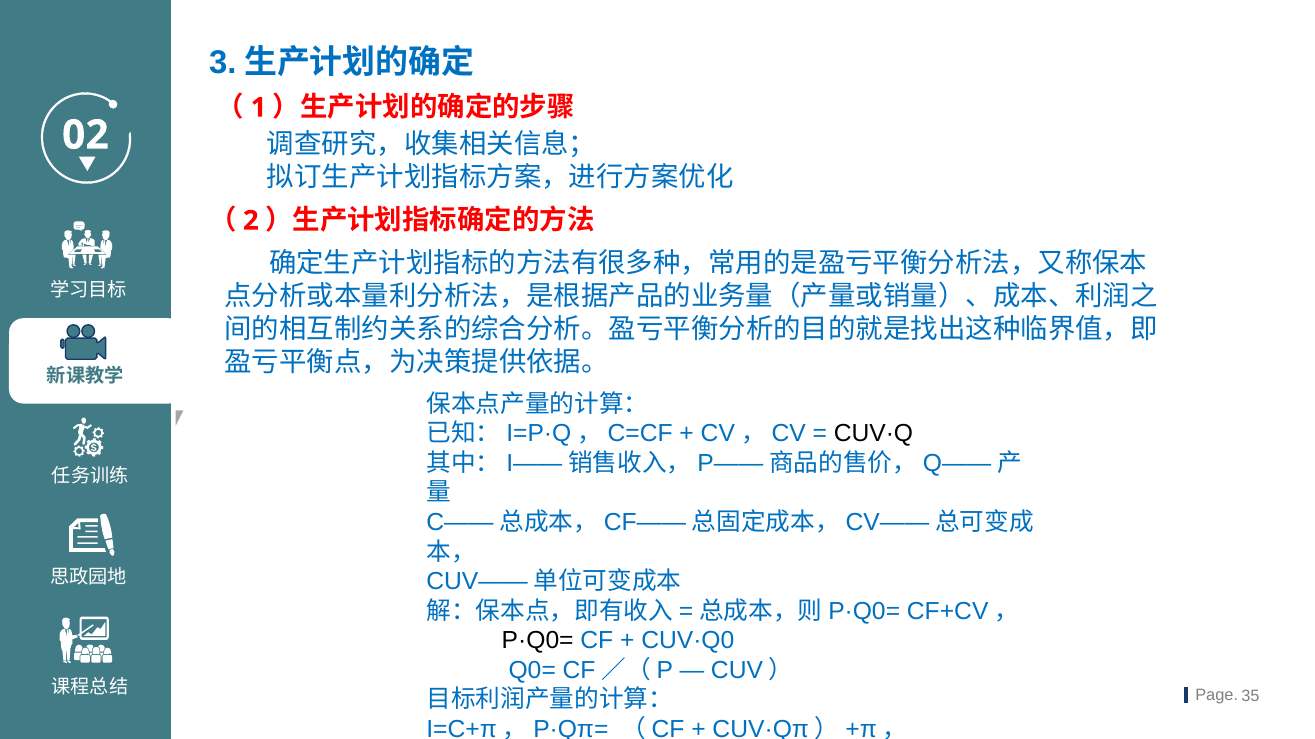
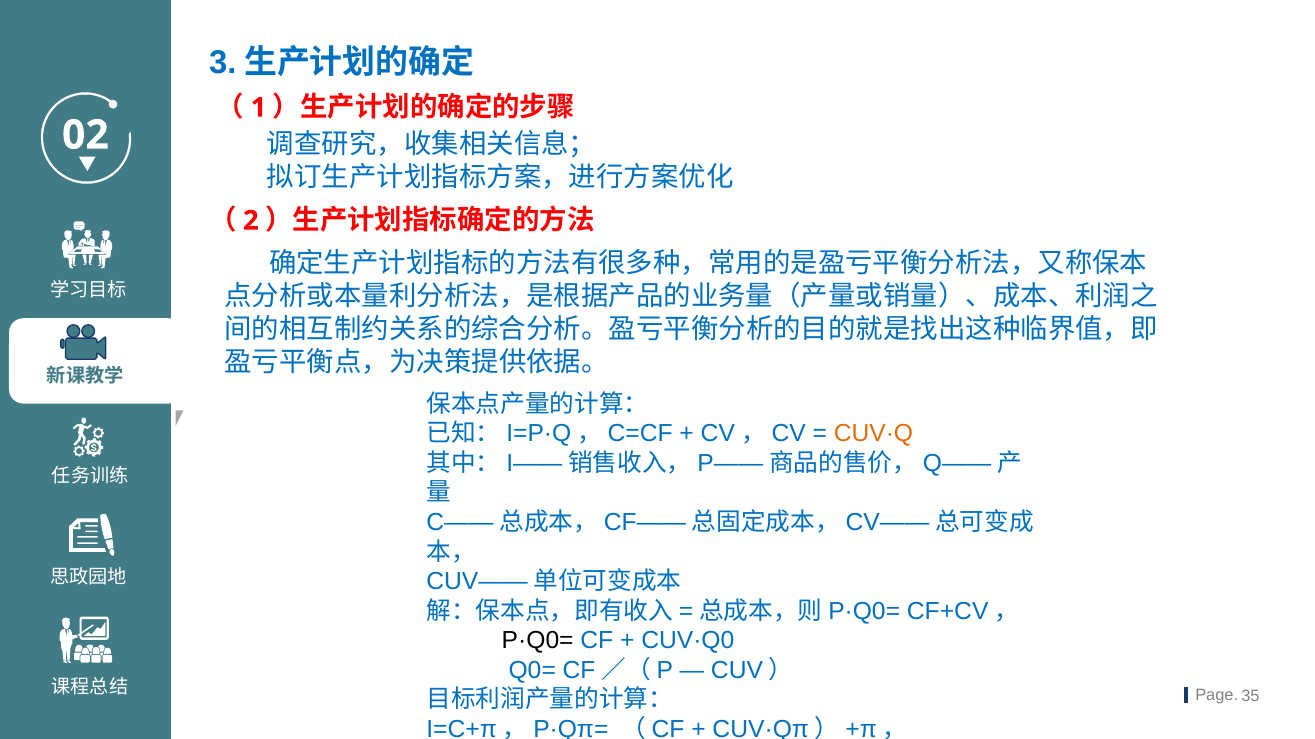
CUV·Q colour: black -> orange (873, 434)
